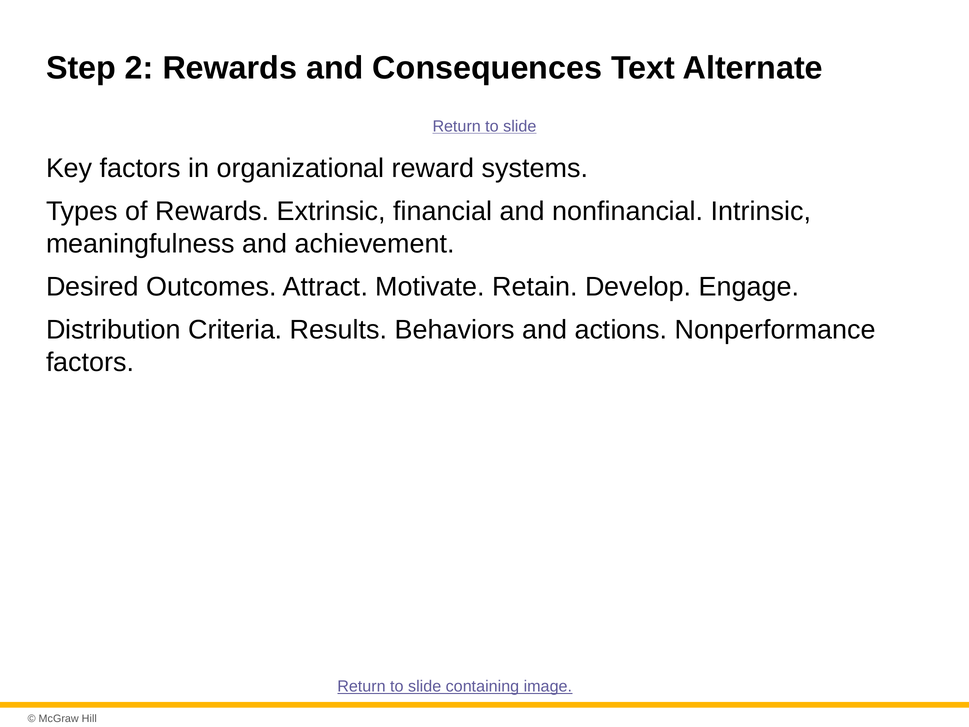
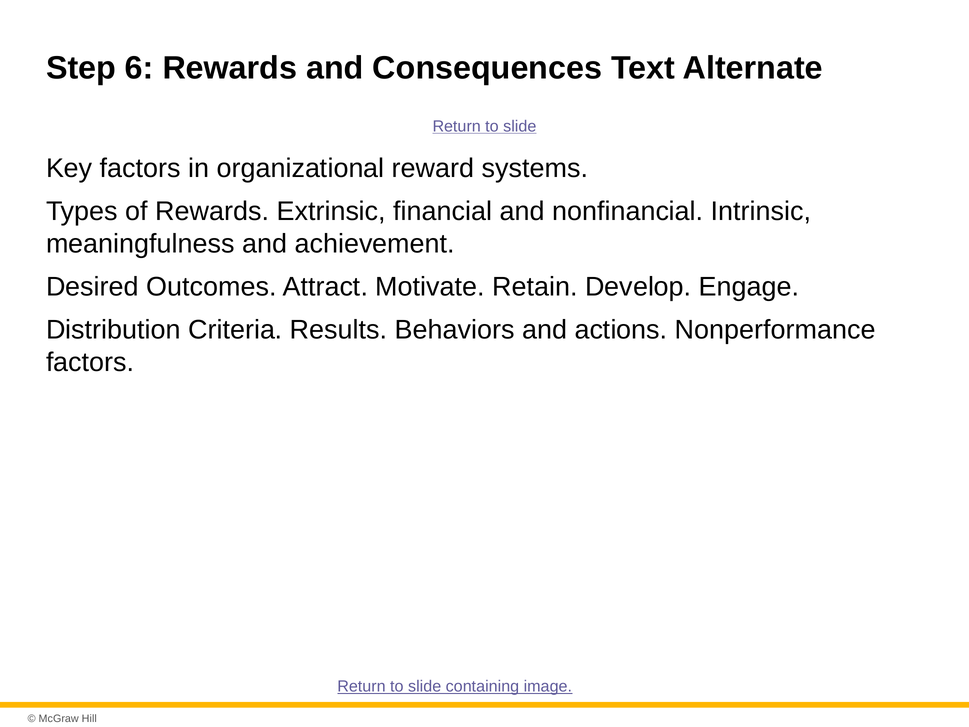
2: 2 -> 6 (139, 68)
